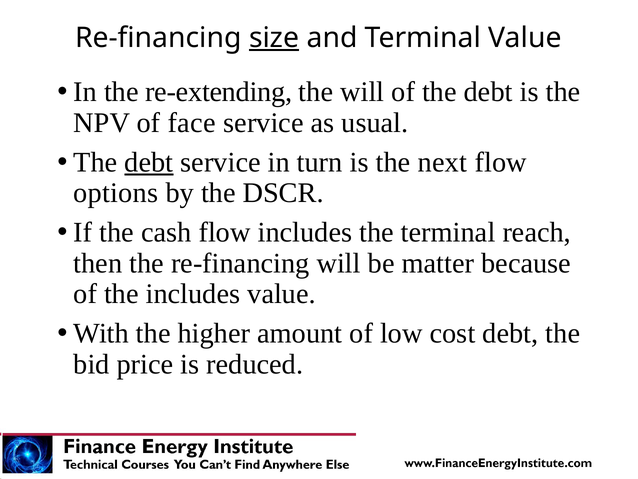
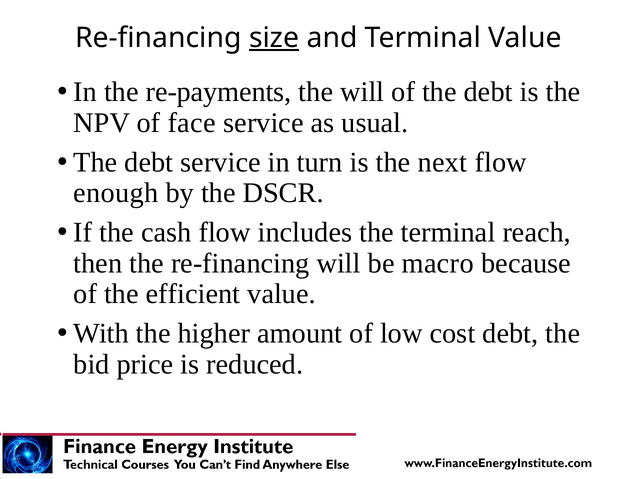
re-extending: re-extending -> re-payments (219, 92)
debt underline: present -> none (149, 162)
options: options -> enough (116, 193)
matter: matter -> macro (438, 263)
the includes: includes -> efficient (193, 294)
